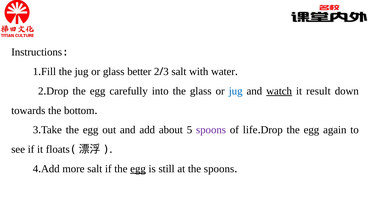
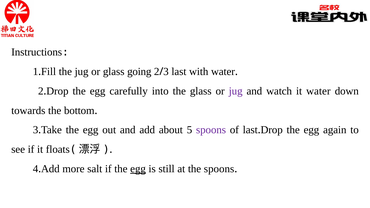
better: better -> going (139, 72)
salt: salt -> last (179, 72)
jug colour: blue -> purple (236, 91)
watch underline: present -> none (279, 91)
it result: result -> water (318, 91)
of life: life -> last (250, 130)
